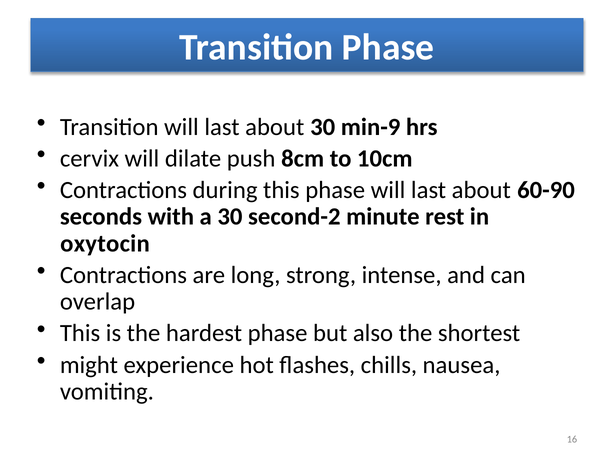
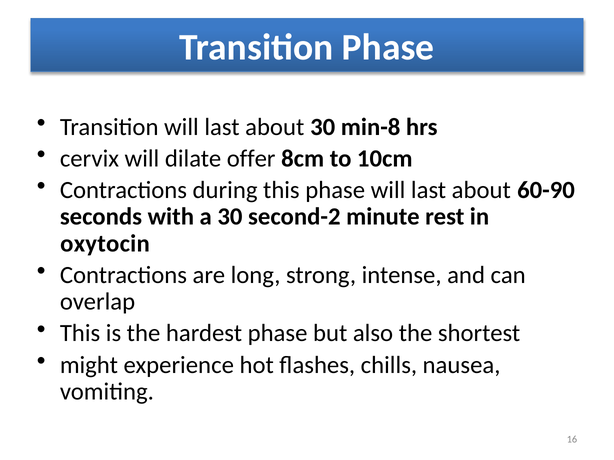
min-9: min-9 -> min-8 (371, 127)
push: push -> offer (251, 159)
